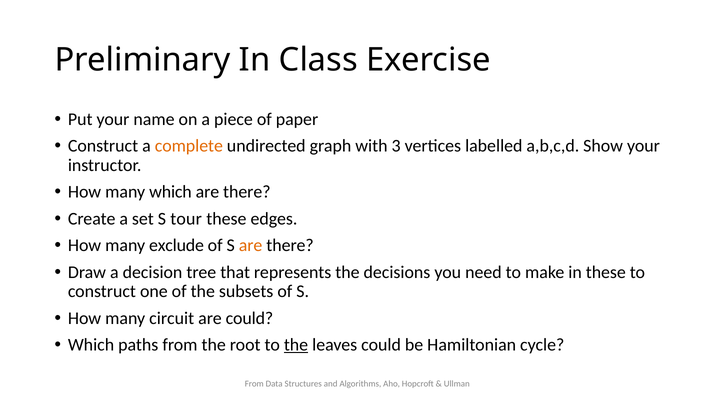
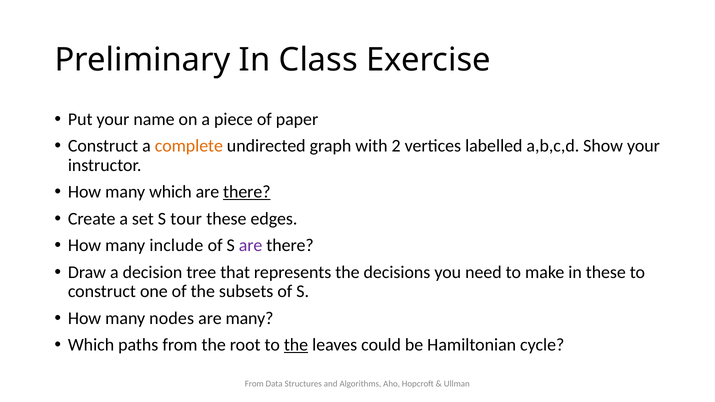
3: 3 -> 2 (396, 146)
there underline: none -> present (247, 192)
exclude: exclude -> include (176, 246)
are colour: orange -> purple (251, 246)
circuit: circuit -> nodes (172, 318)
are could: could -> many (249, 318)
